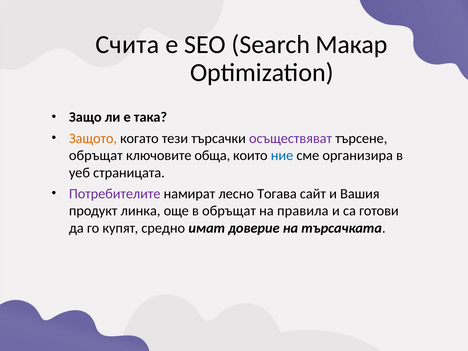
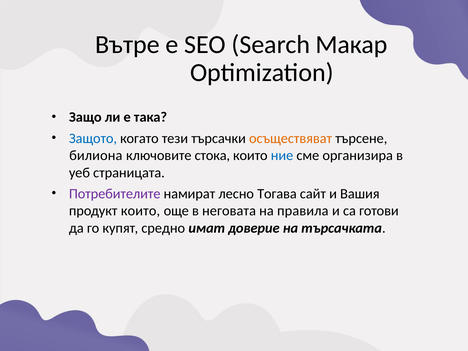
Счита: Счита -> Вътре (127, 45)
Защото colour: orange -> blue (93, 138)
осъществяват colour: purple -> orange (291, 138)
обръщат: обръщат -> билиона (96, 155)
обща: обща -> стока (212, 155)
продукт линка: линка -> които (140, 211)
в обръщат: обръщат -> неговата (229, 211)
